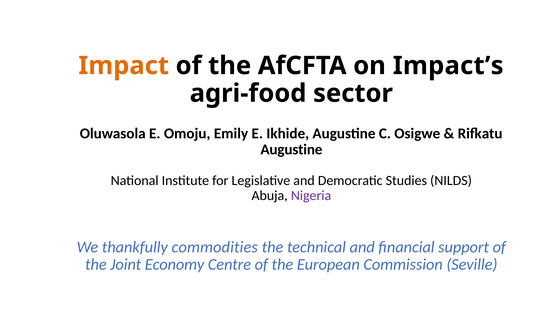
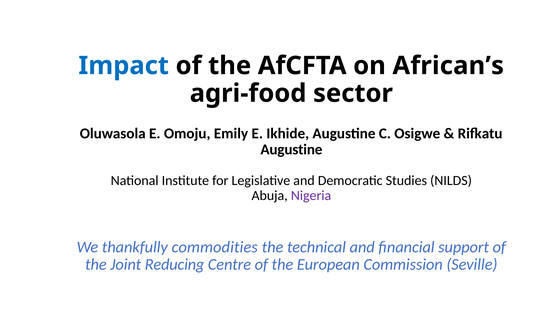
Impact colour: orange -> blue (124, 66)
Impact’s: Impact’s -> African’s (448, 66)
Economy: Economy -> Reducing (175, 264)
